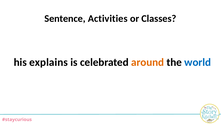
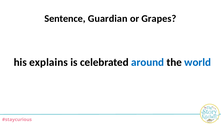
Activities: Activities -> Guardian (108, 19)
Classes: Classes -> Grapes (159, 19)
around colour: orange -> blue (148, 62)
